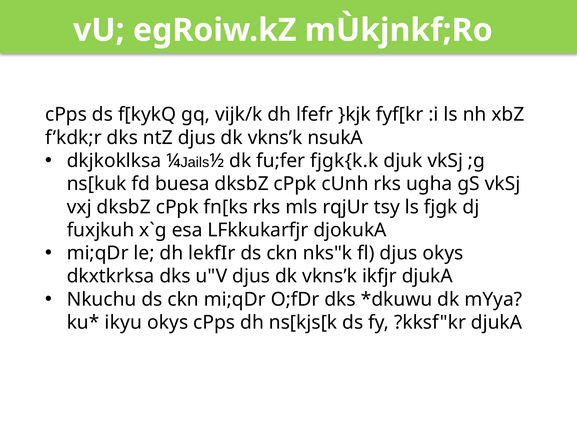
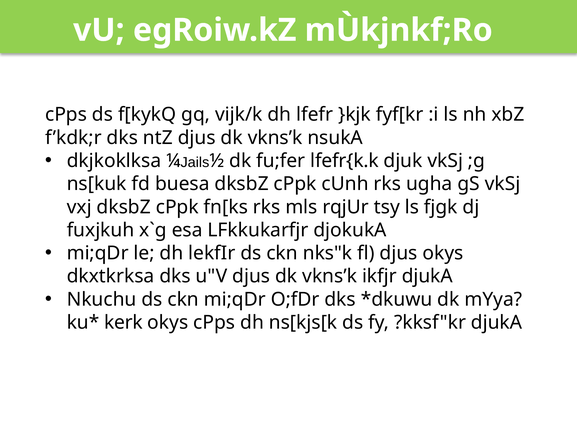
fjgk{k.k: fjgk{k.k -> lfefr{k.k (345, 161)
ikyu: ikyu -> kerk (123, 322)
